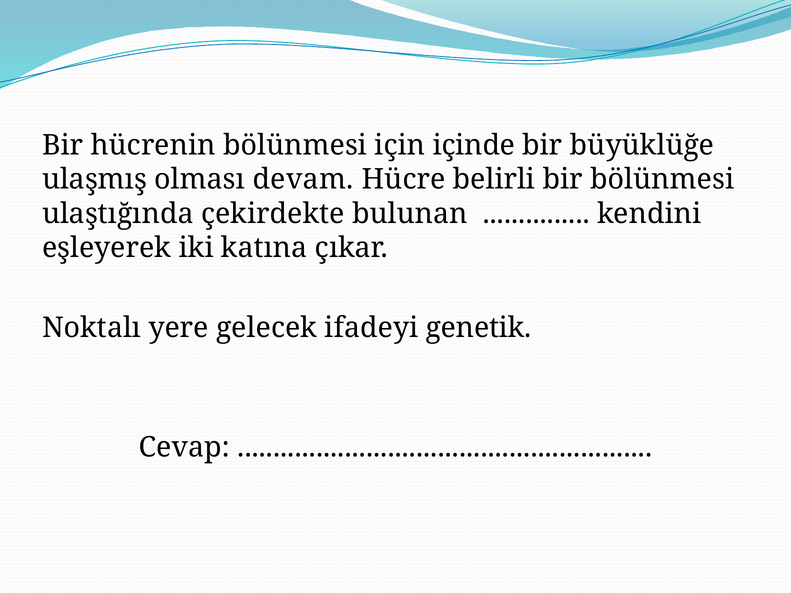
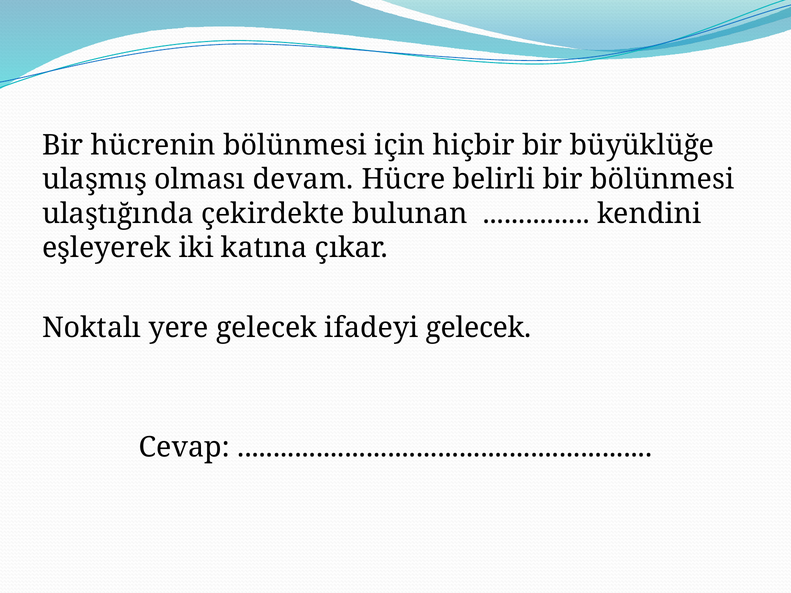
içinde: içinde -> hiçbir (474, 145)
ifadeyi genetik: genetik -> gelecek (479, 328)
